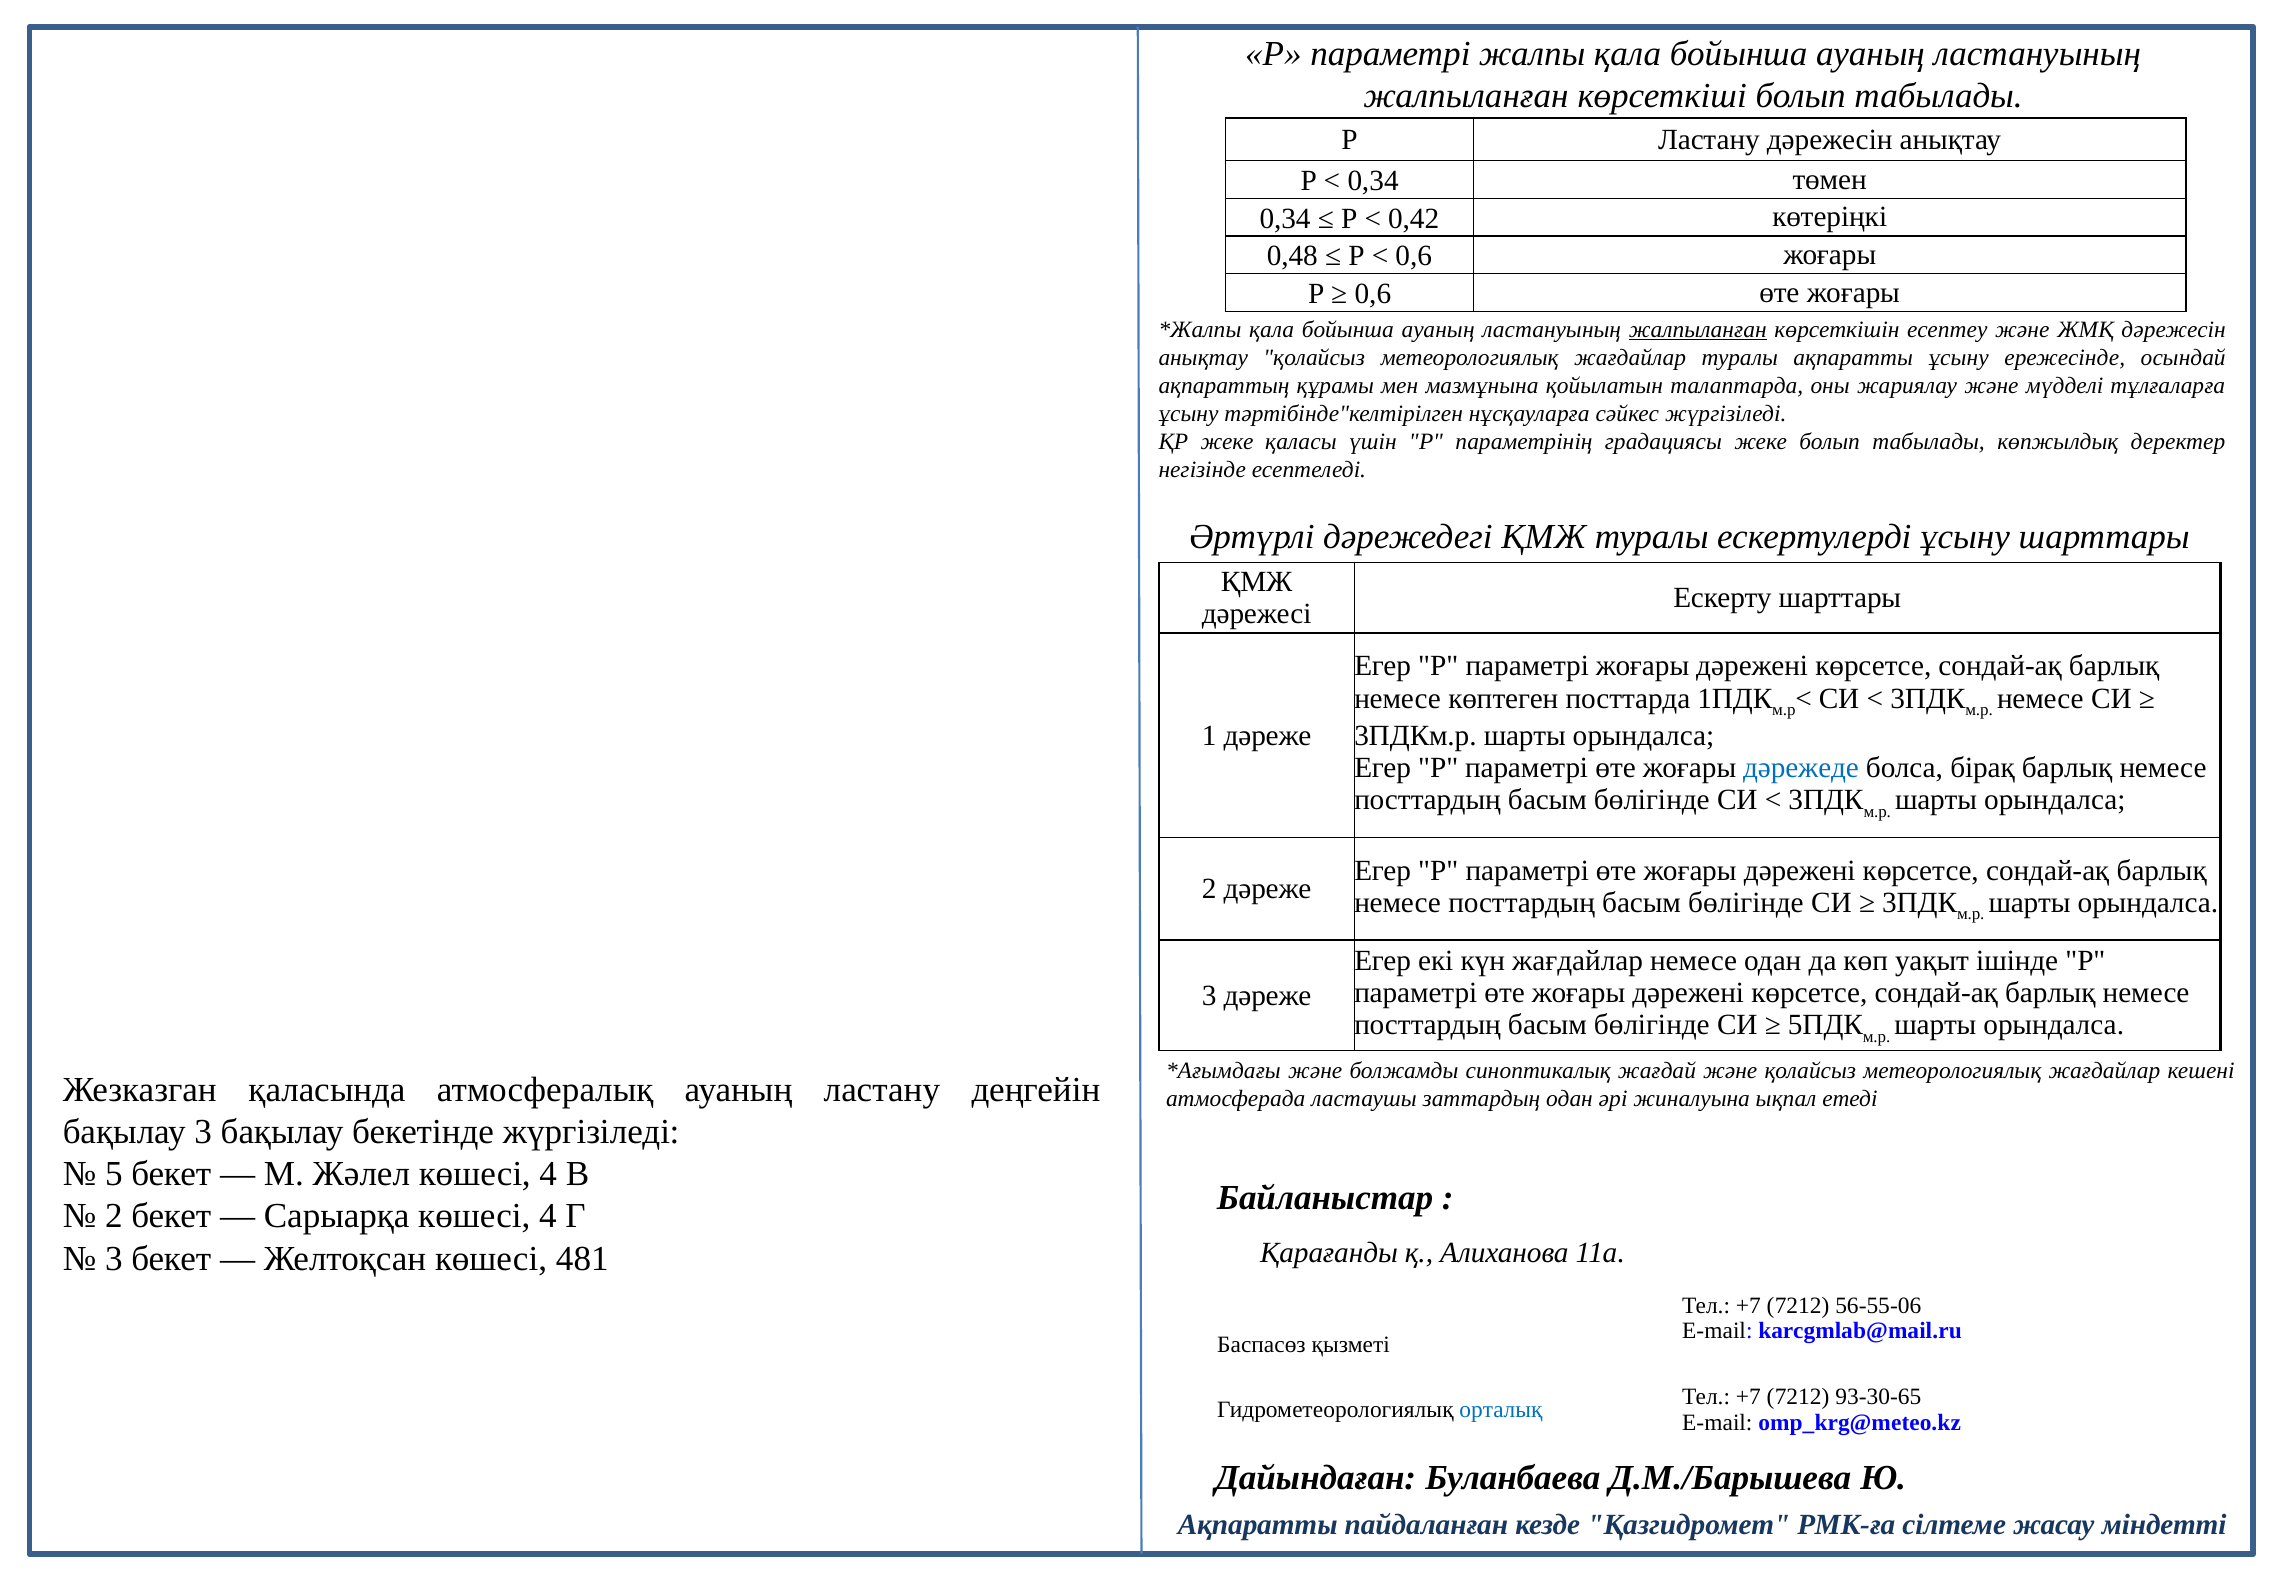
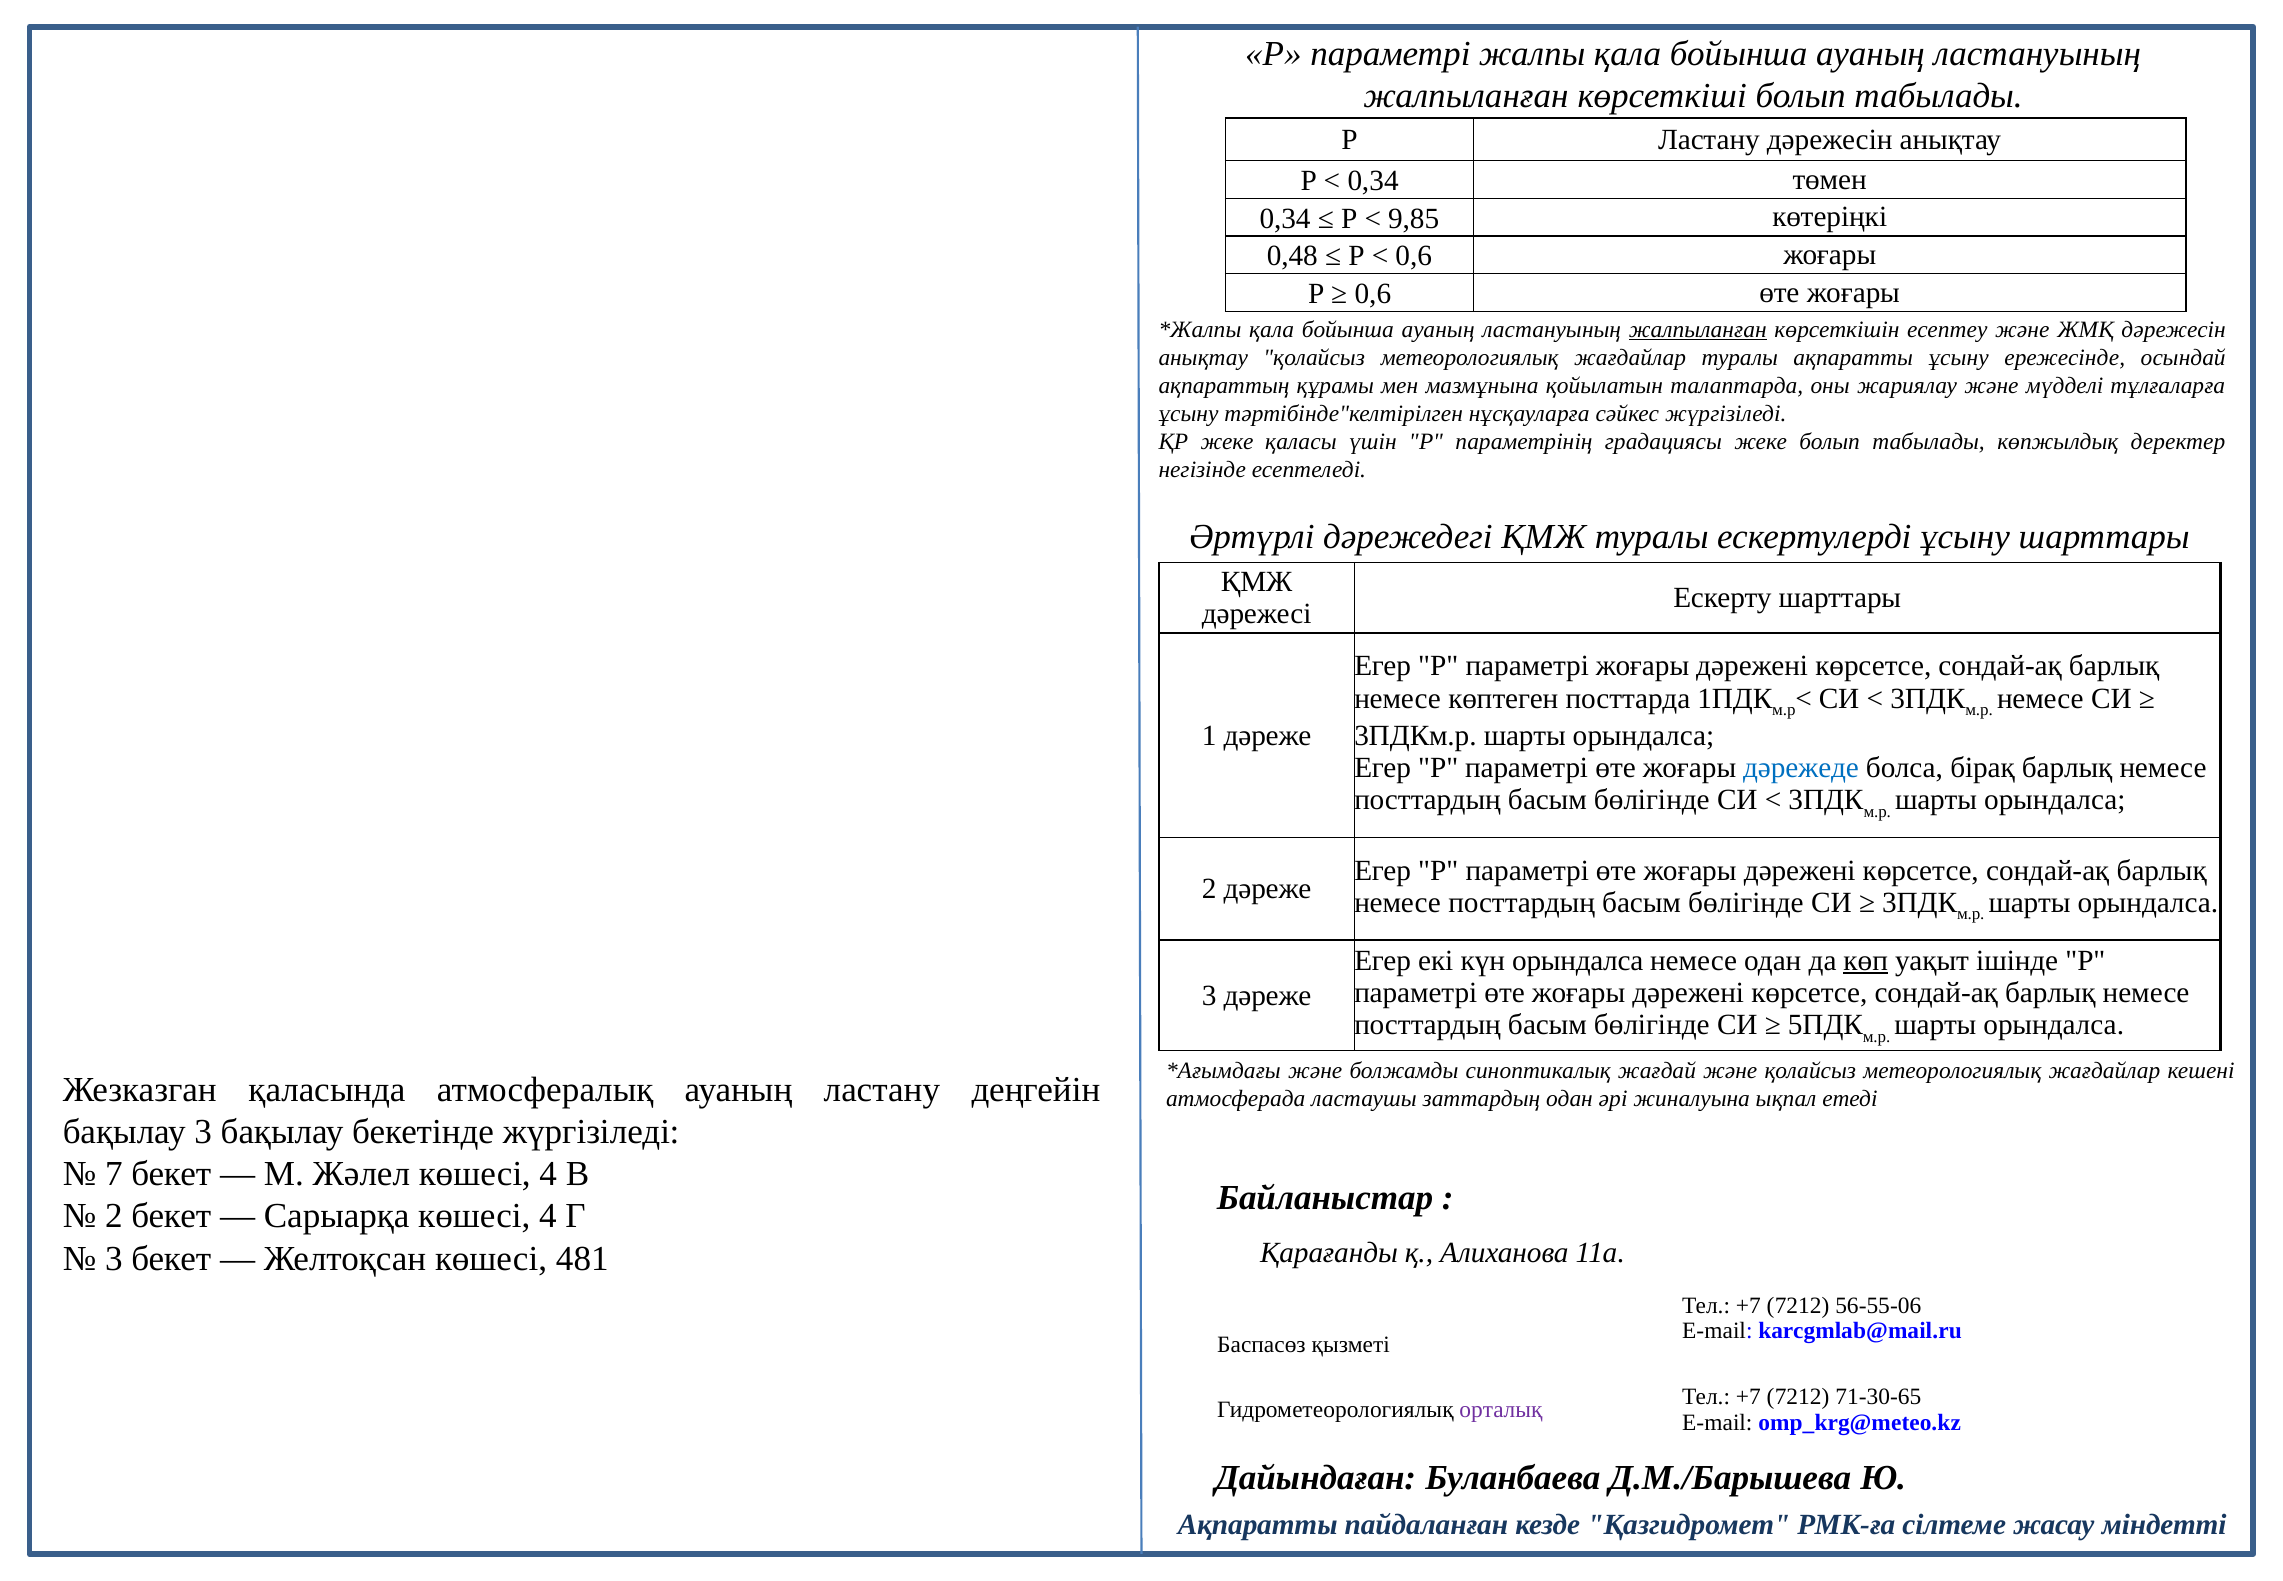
0,42: 0,42 -> 9,85 (1414, 218)
күн жағдайлар: жағдайлар -> орындалса (1578, 960)
көп underline: none -> present (1866, 960)
5: 5 -> 7 (114, 1174)
93-30-65: 93-30-65 -> 71-30-65 (1878, 1396)
орталық colour: blue -> purple (1501, 1409)
